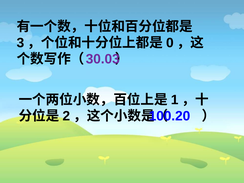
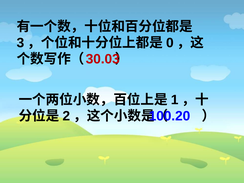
30.03 colour: purple -> red (103, 59)
